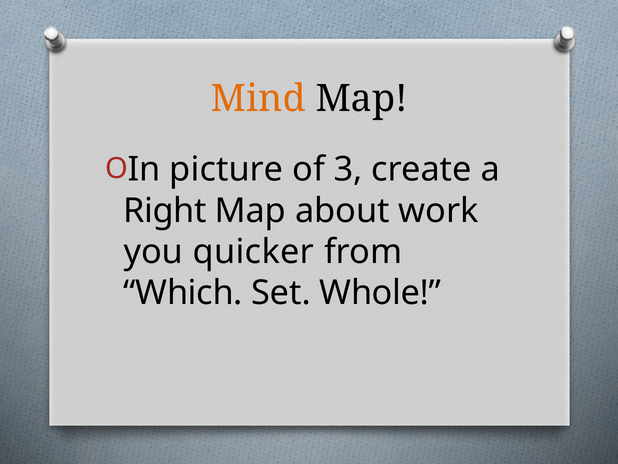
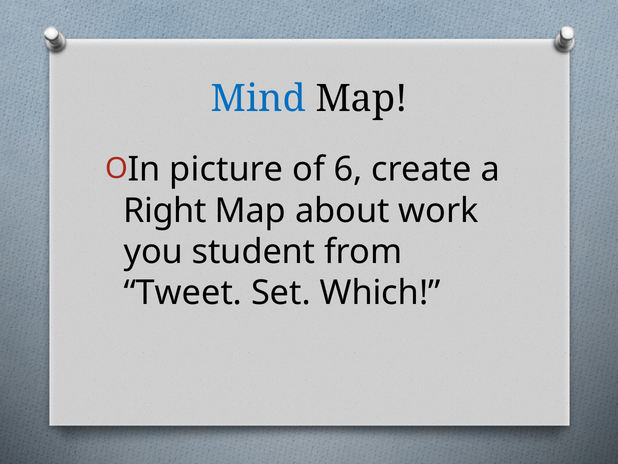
Mind colour: orange -> blue (258, 99)
3: 3 -> 6 (348, 169)
quicker: quicker -> student (254, 252)
Which: Which -> Tweet (183, 293)
Whole: Whole -> Which (380, 293)
